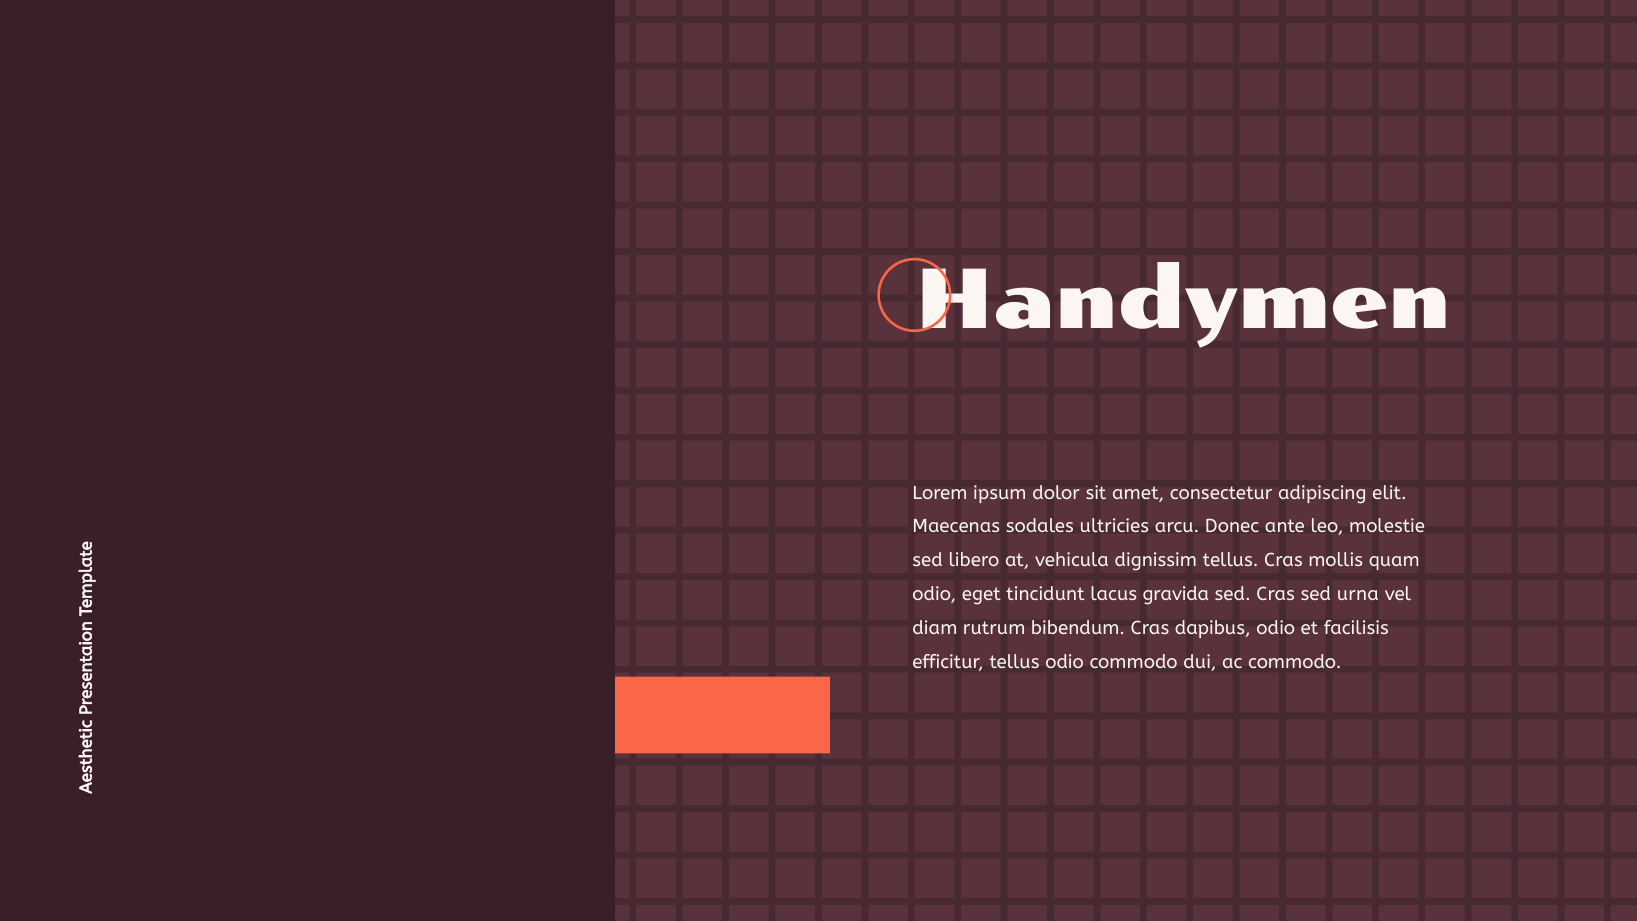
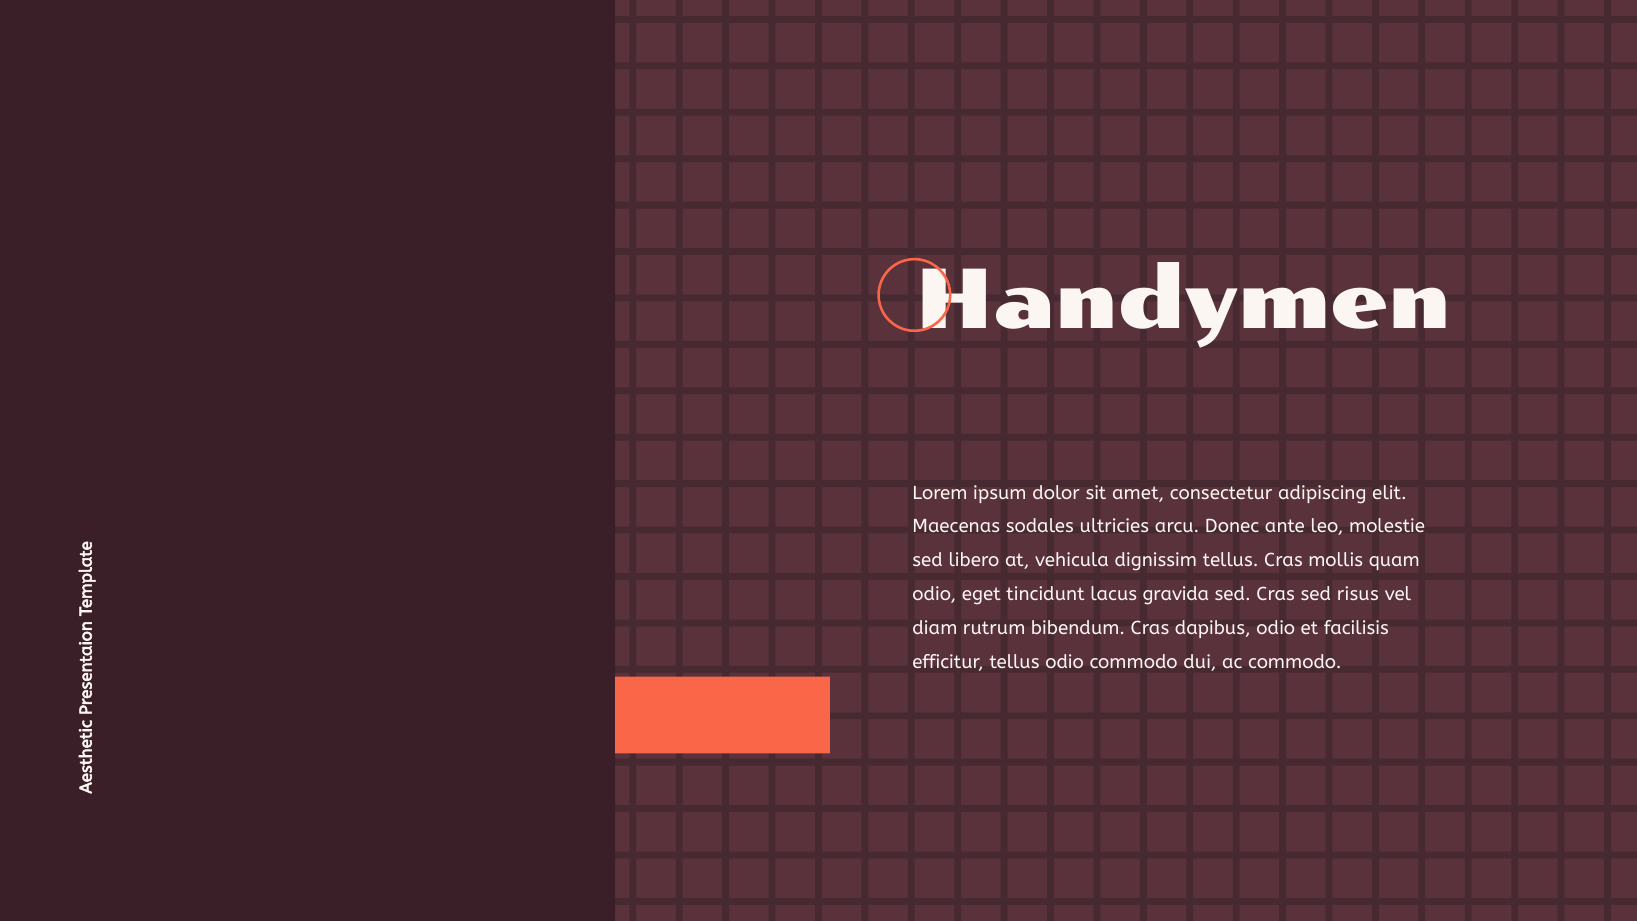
urna: urna -> risus (1358, 594)
